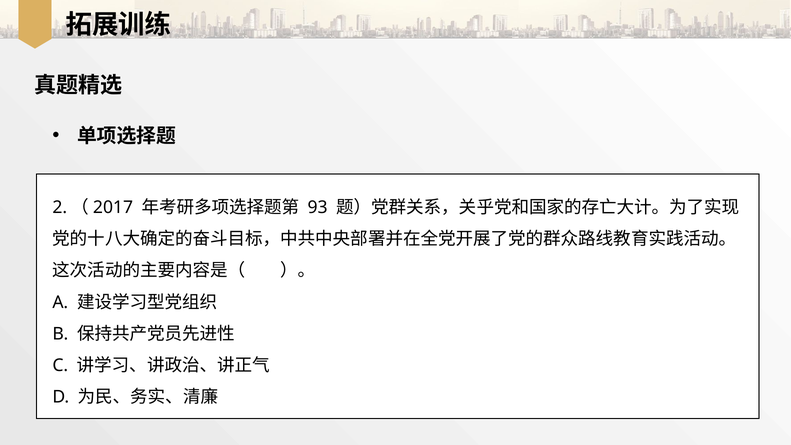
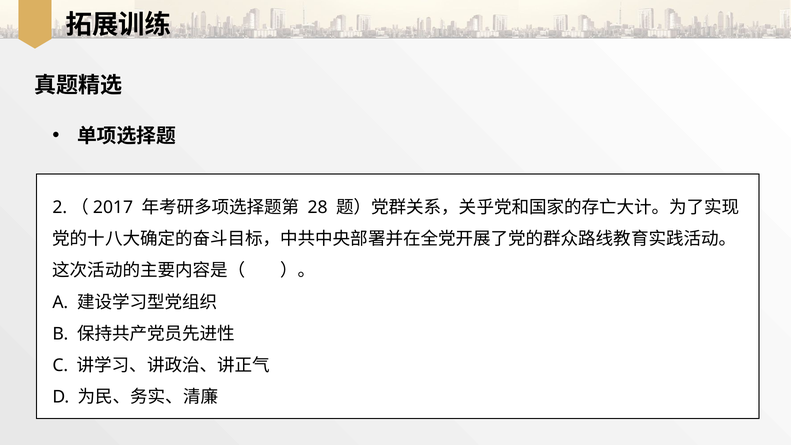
93: 93 -> 28 (318, 207)
